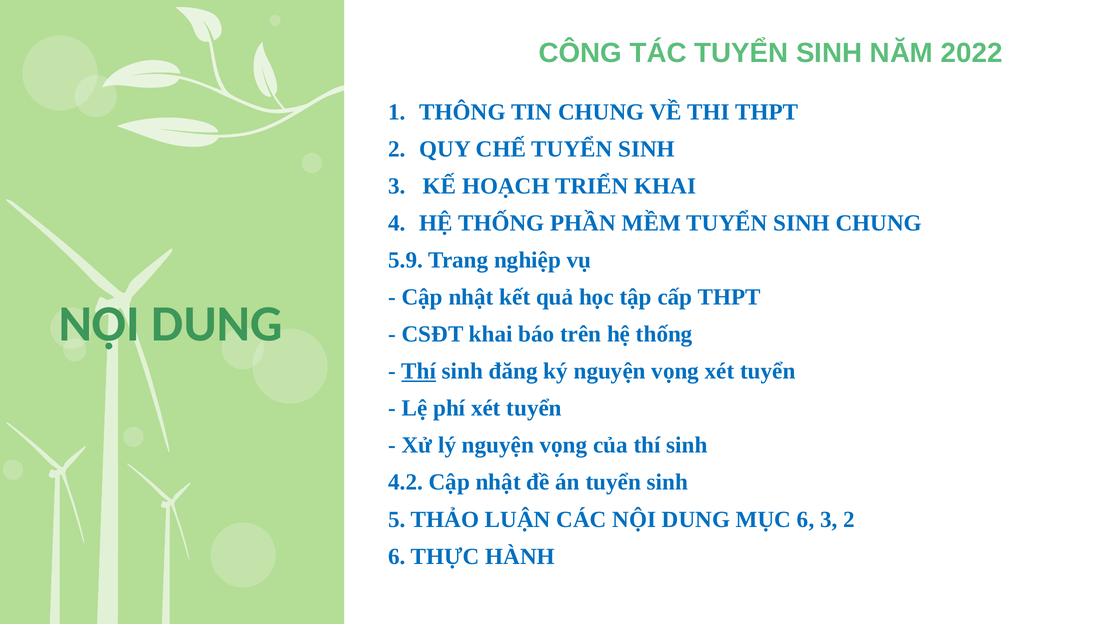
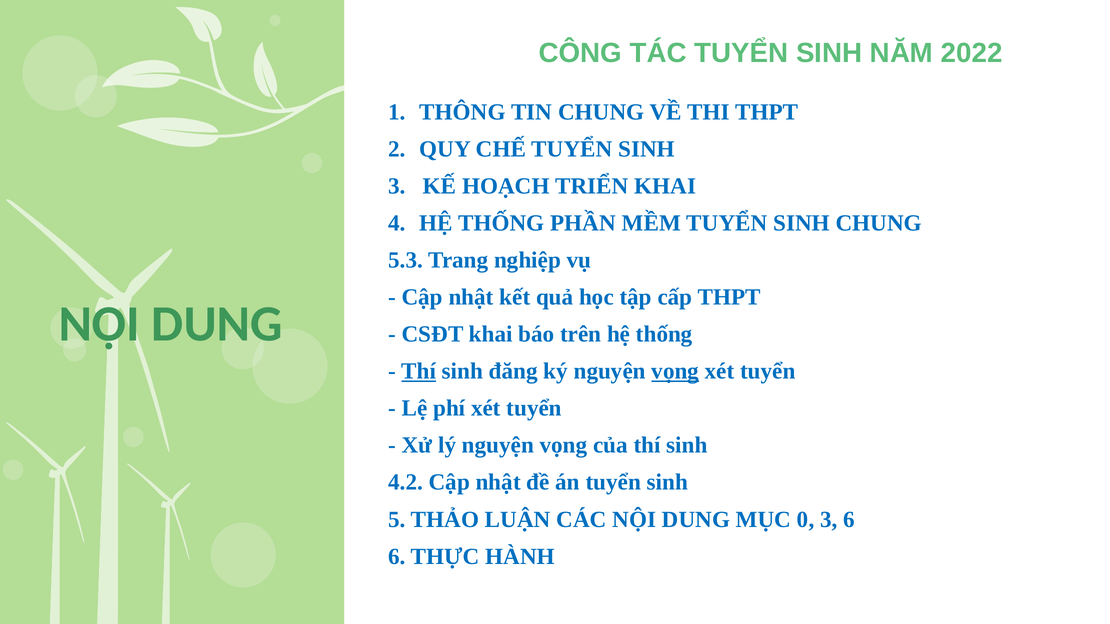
5.9: 5.9 -> 5.3 (406, 260)
vọng underline: none -> present (675, 372)
MỤC 6: 6 -> 0 (806, 520)
3 2: 2 -> 6 (849, 520)
